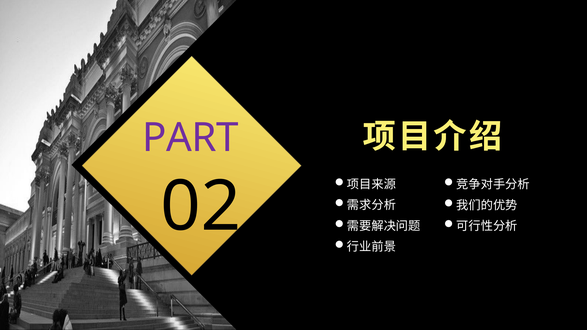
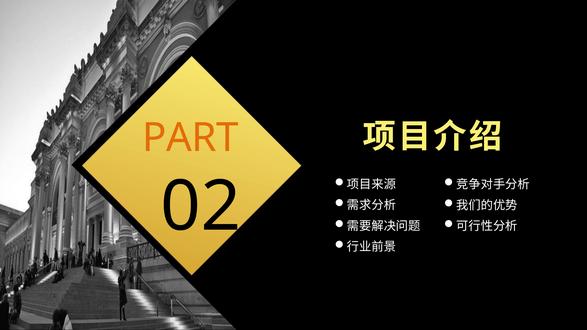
PART colour: purple -> orange (190, 138)
